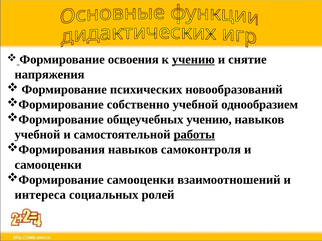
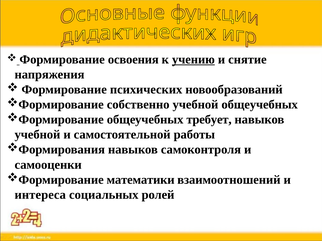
учебной однообразием: однообразием -> общеучебных (260, 105)
общеучебных учению: учению -> требует (209, 120)
работы underline: present -> none (194, 135)
самооценки: самооценки -> математики (141, 180)
